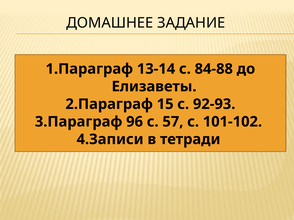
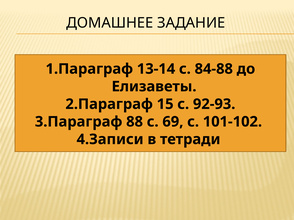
96: 96 -> 88 (135, 122)
57: 57 -> 69 (173, 122)
